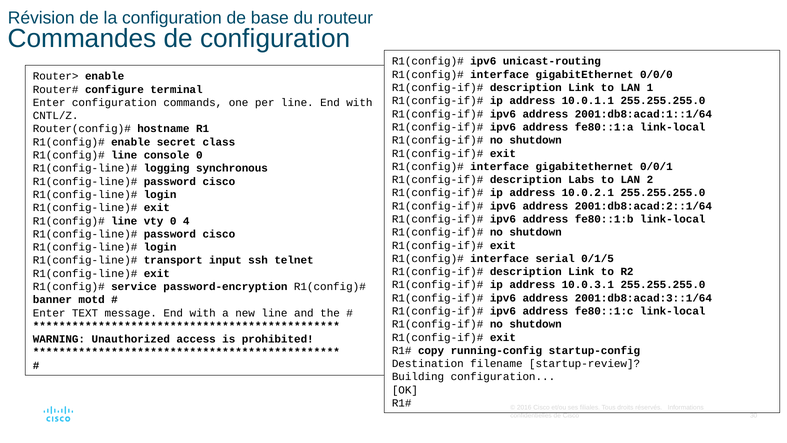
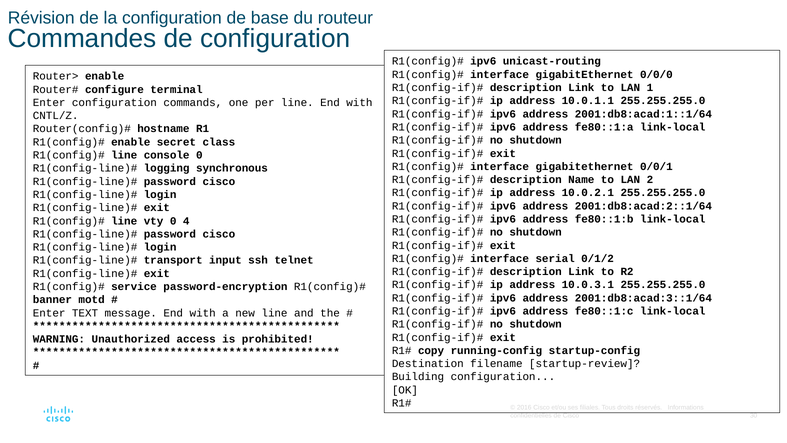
Labs: Labs -> Name (581, 180)
0/1/5: 0/1/5 -> 0/1/2 (598, 258)
